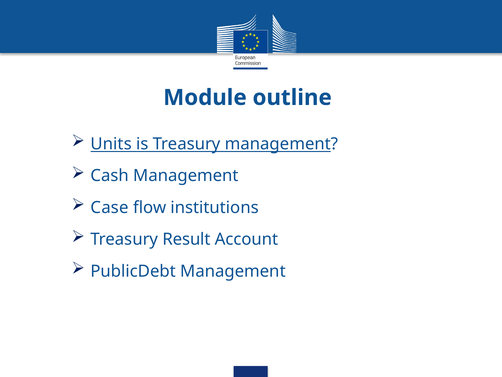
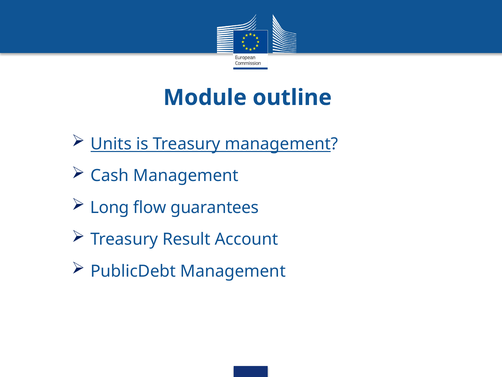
Case: Case -> Long (110, 207)
institutions: institutions -> guarantees (215, 207)
